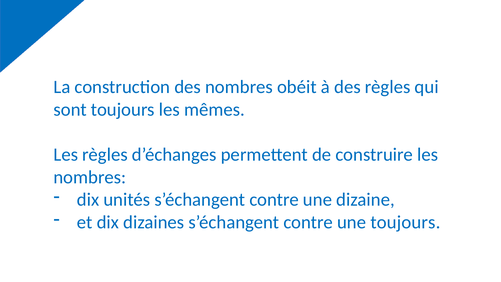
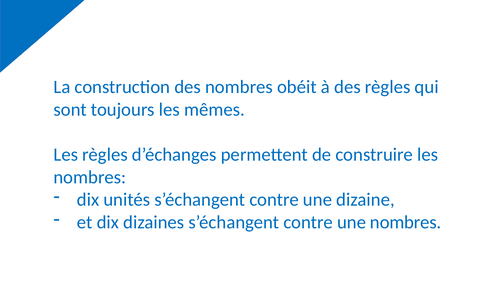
une toujours: toujours -> nombres (406, 222)
